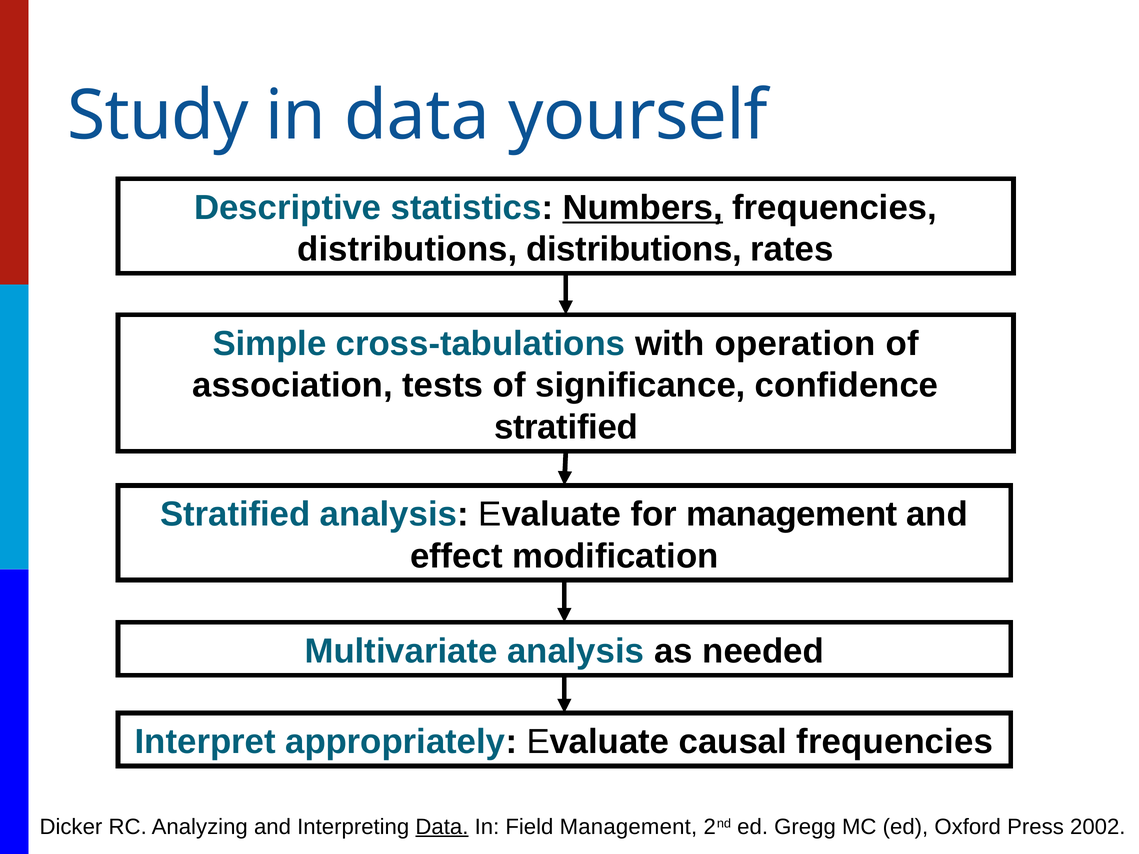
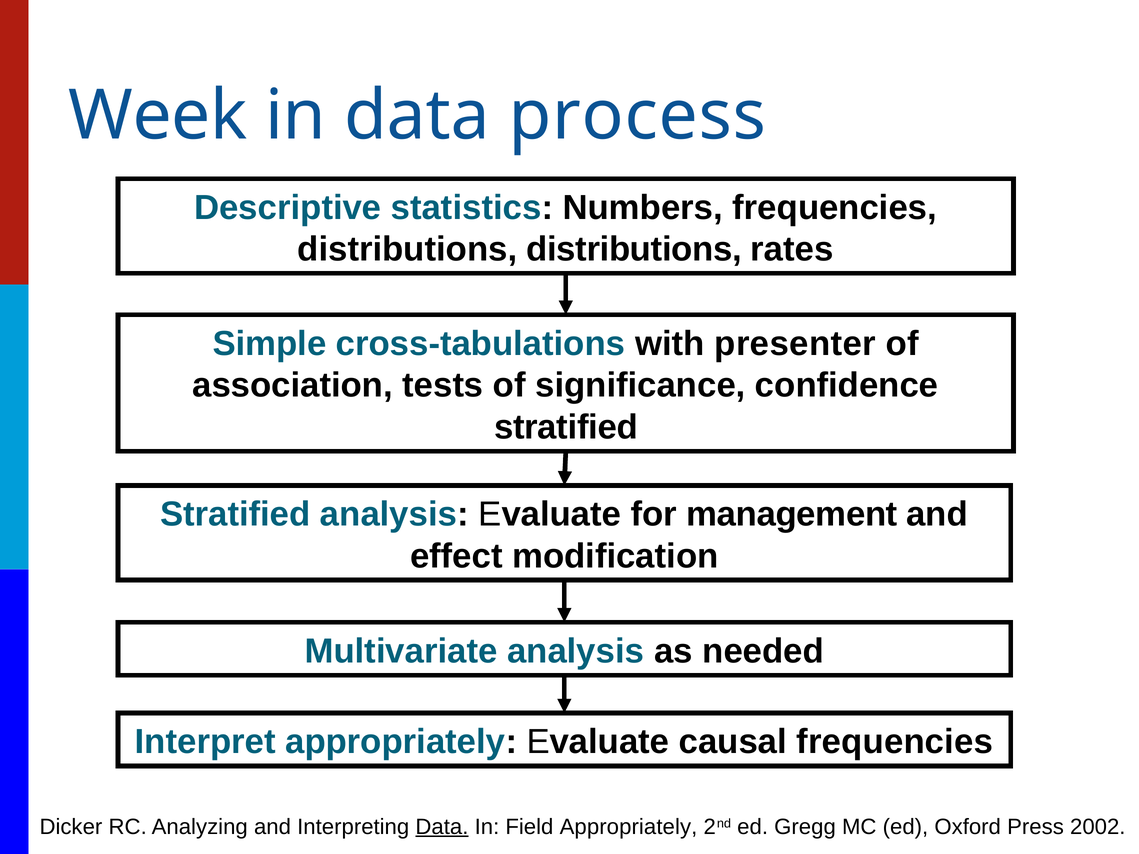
Study: Study -> Week (158, 116)
yourself: yourself -> process (637, 116)
Numbers underline: present -> none (643, 208)
operation: operation -> presenter (795, 344)
Field Management: Management -> Appropriately (628, 827)
